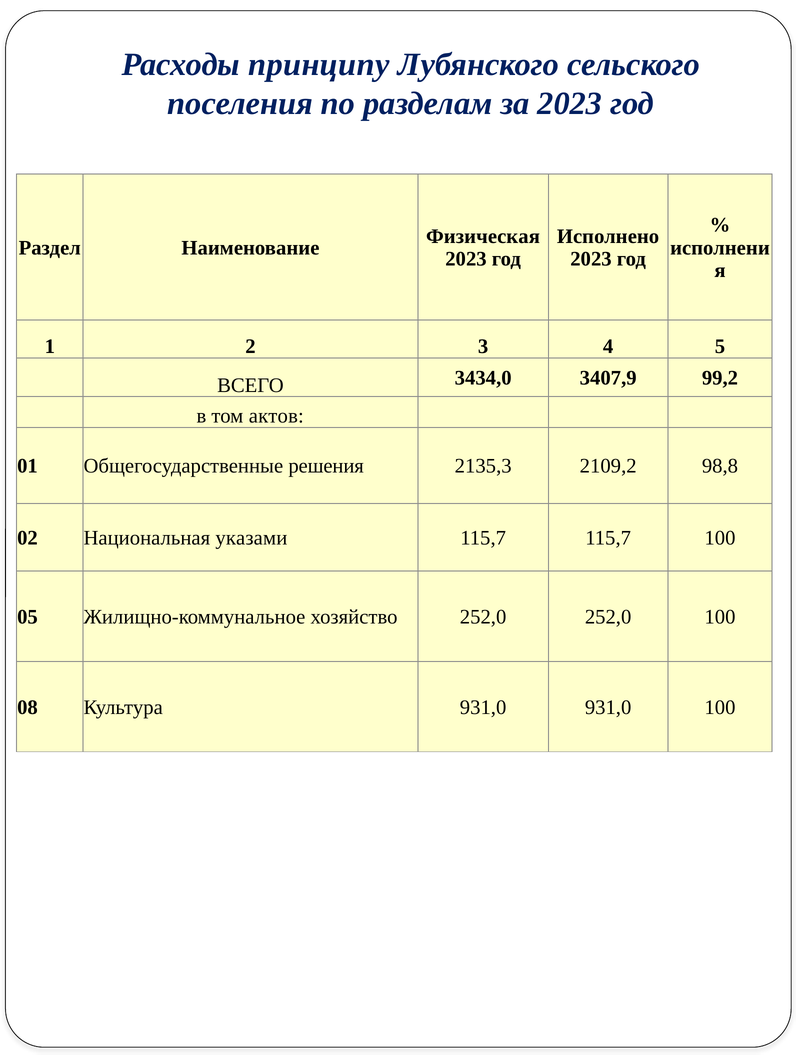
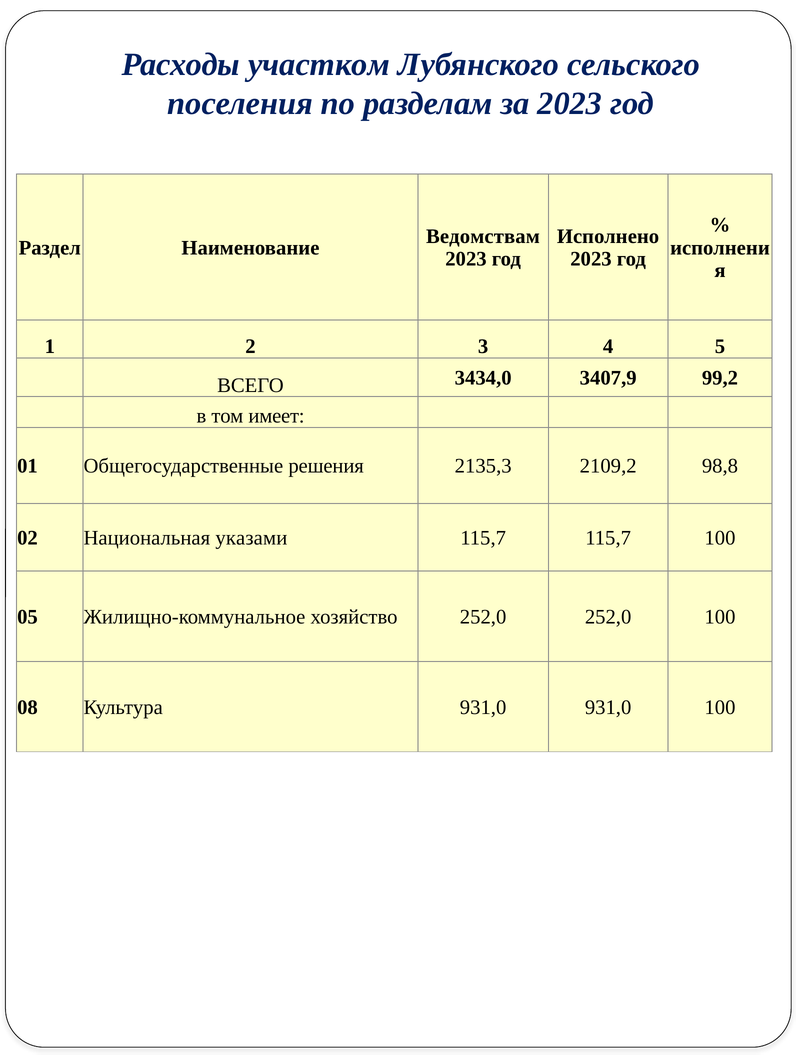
принципу: принципу -> участком (319, 65)
Физическая: Физическая -> Ведомствам (483, 236)
актов: актов -> имеет (277, 416)
